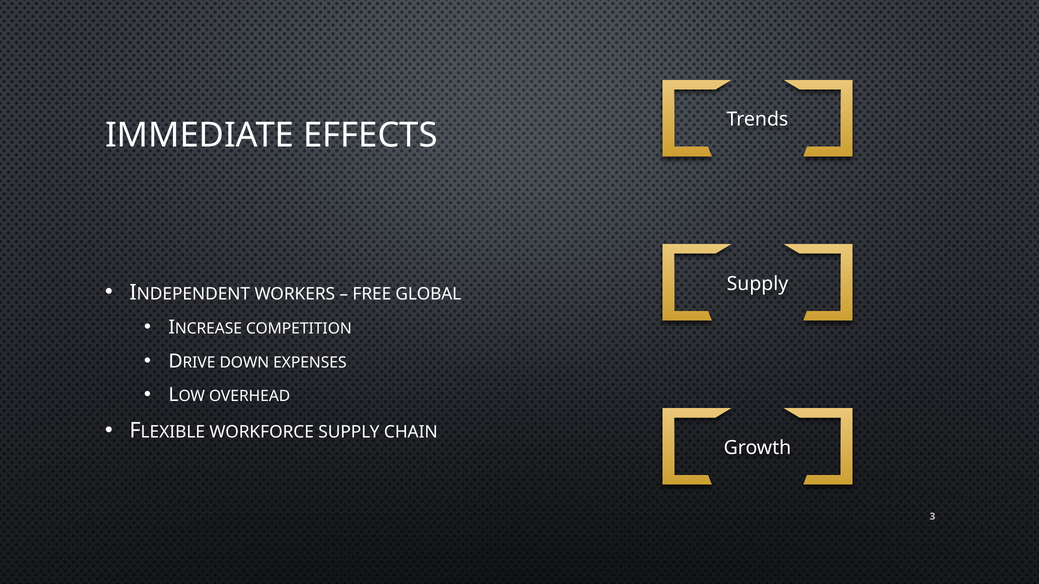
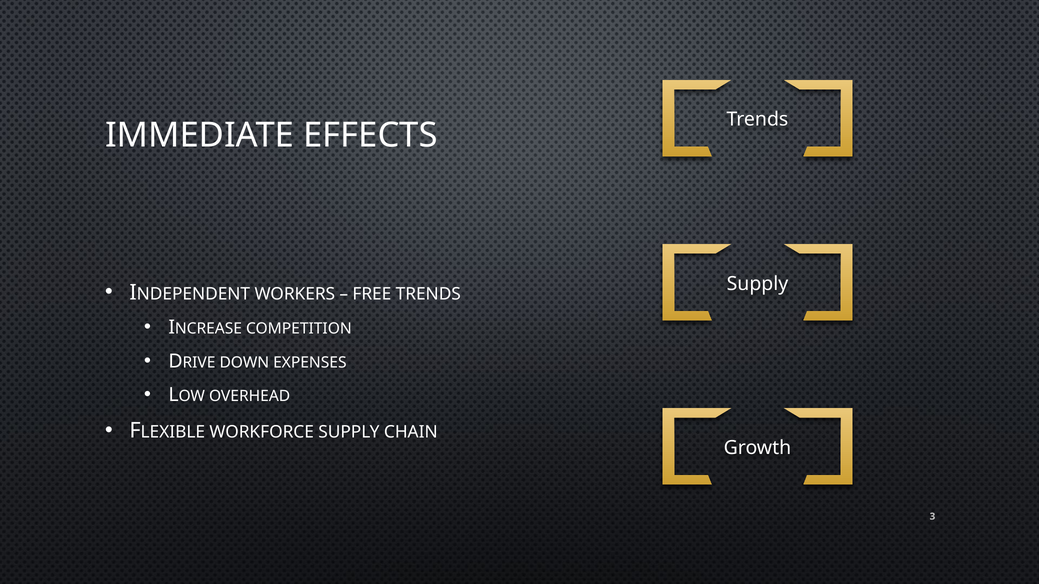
FREE GLOBAL: GLOBAL -> TRENDS (428, 294)
